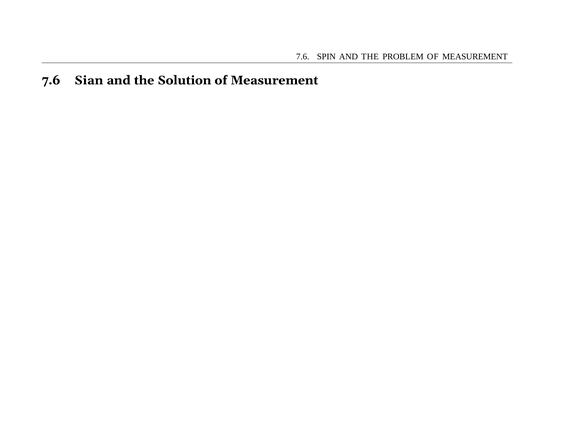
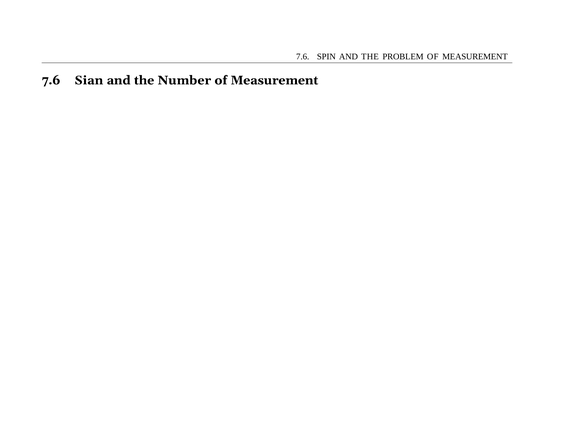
Solution: Solution -> Number (184, 80)
